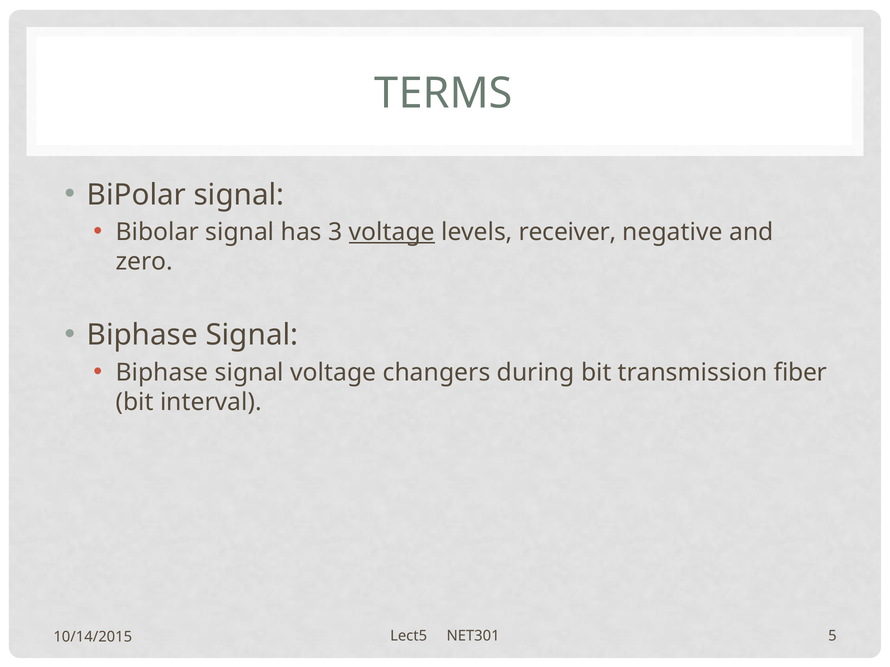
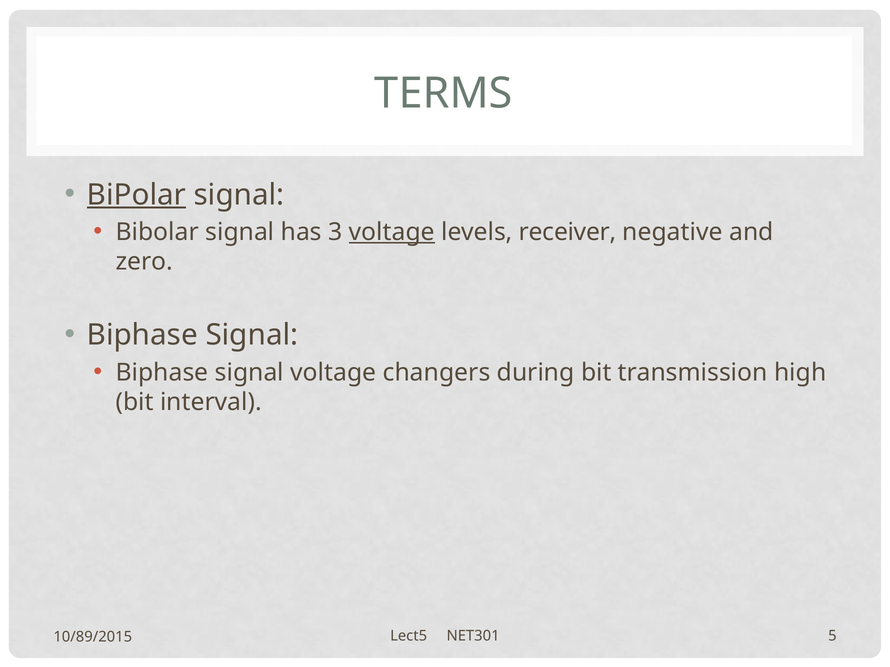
BiPolar underline: none -> present (136, 195)
fiber: fiber -> high (800, 373)
10/14/2015: 10/14/2015 -> 10/89/2015 (93, 637)
